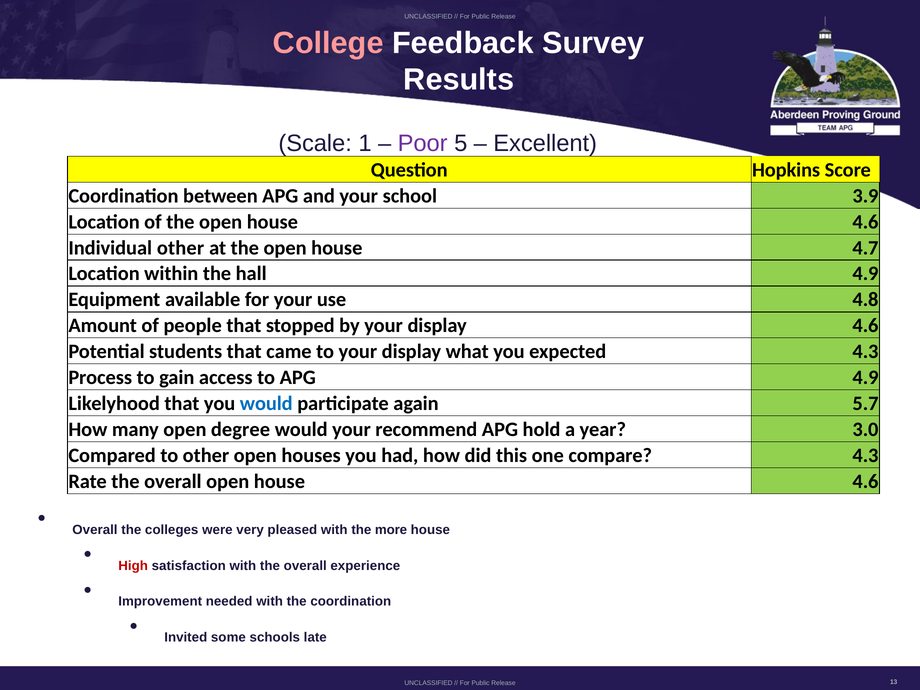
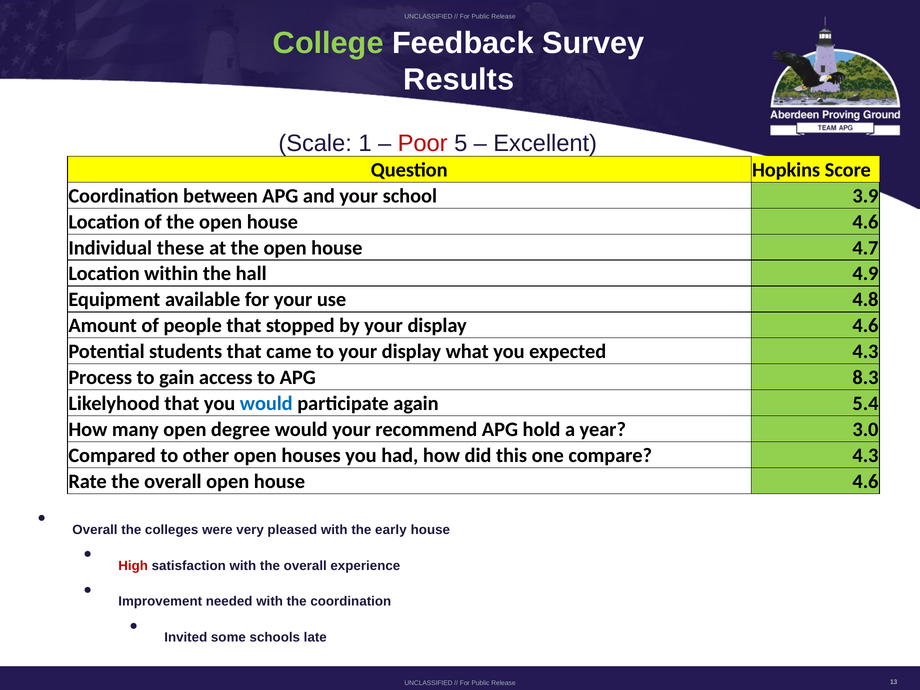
College colour: pink -> light green (328, 43)
Poor colour: purple -> red (423, 143)
Individual other: other -> these (181, 248)
APG 4.9: 4.9 -> 8.3 (865, 378)
5.7: 5.7 -> 5.4 (865, 404)
more: more -> early (391, 530)
